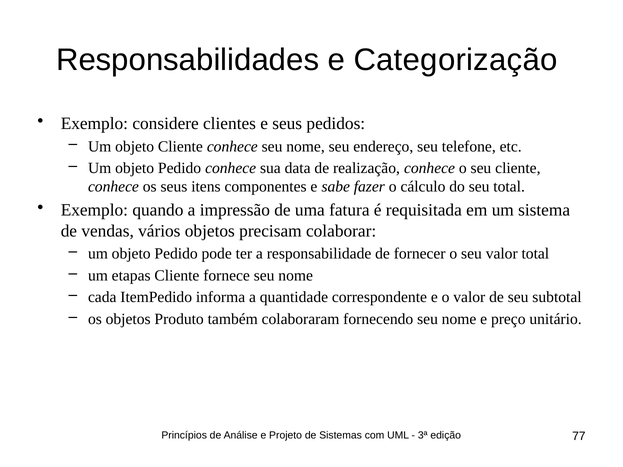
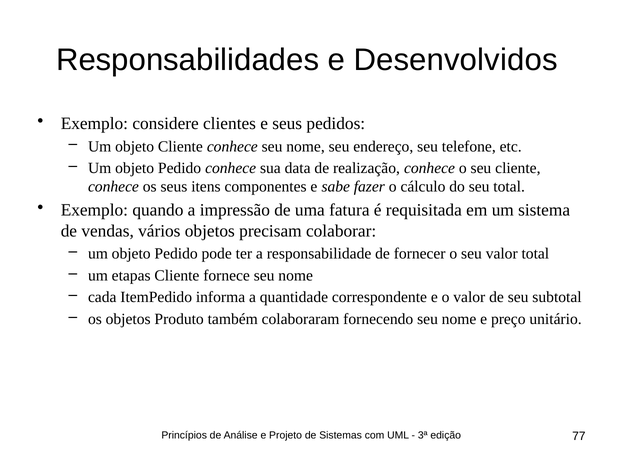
Categorização: Categorização -> Desenvolvidos (456, 60)
